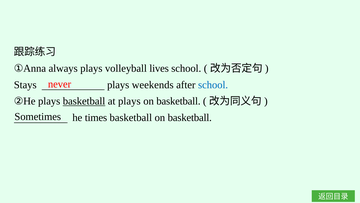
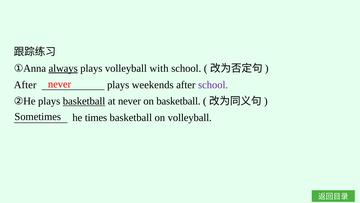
always underline: none -> present (63, 68)
lives: lives -> with (159, 68)
Stays: Stays -> After (25, 85)
school colour: blue -> purple (213, 85)
at plays: plays -> never (129, 101)
basketball on basketball: basketball -> volleyball (190, 117)
